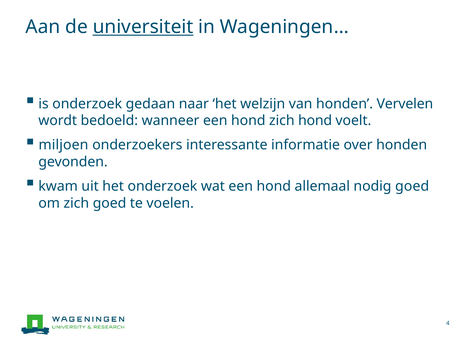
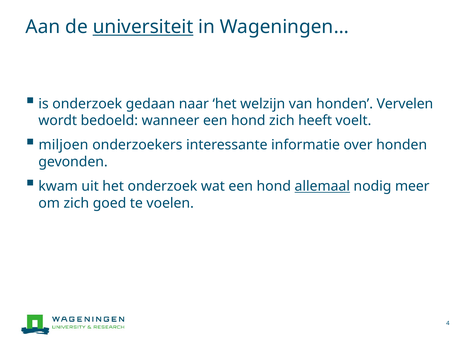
zich hond: hond -> heeft (315, 121)
allemaal underline: none -> present (322, 186)
nodig goed: goed -> meer (412, 186)
